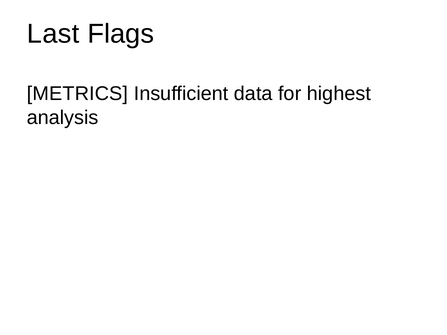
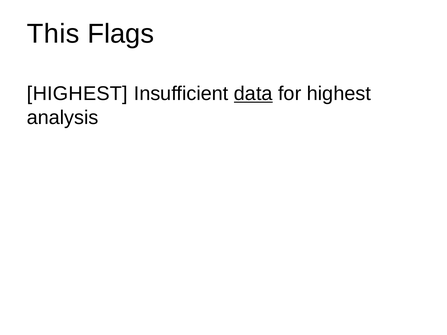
Last: Last -> This (53, 34)
METRICS: METRICS -> HIGHEST (77, 94)
data underline: none -> present (253, 94)
